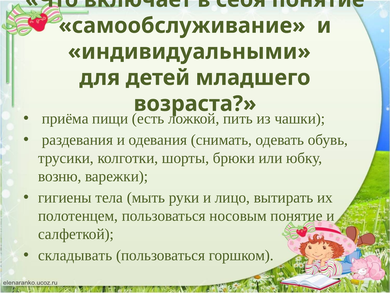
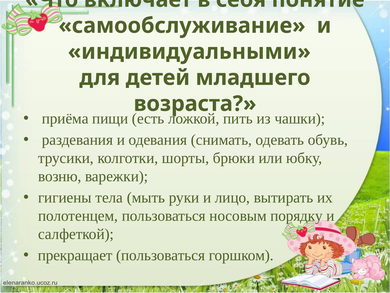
носовым понятие: понятие -> порядку (297, 216)
складывать: складывать -> прекращает (75, 255)
